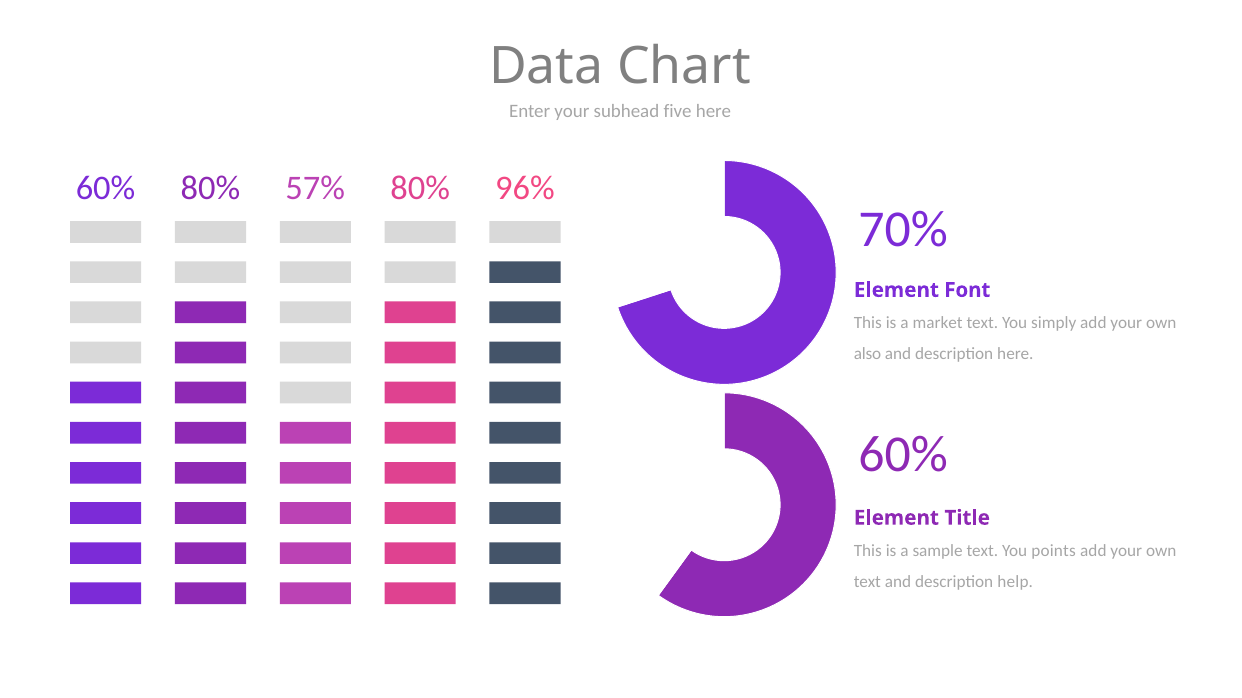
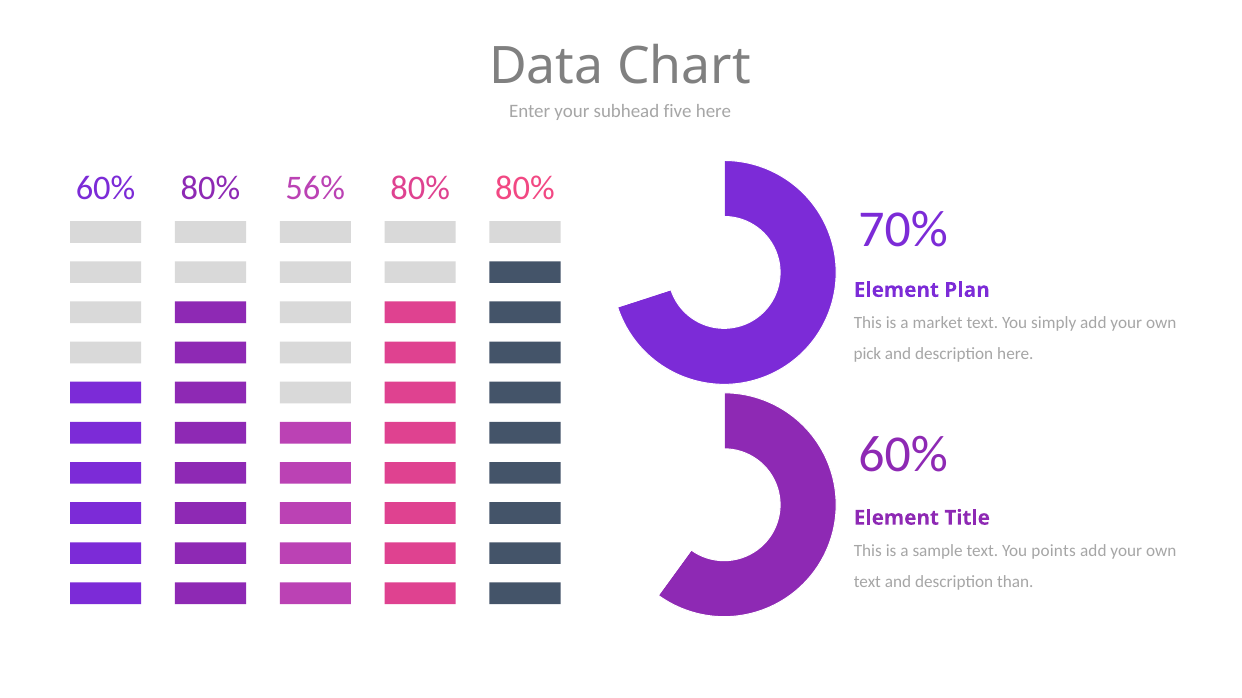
57%: 57% -> 56% (315, 188)
80% 96%: 96% -> 80% (525, 188)
Font: Font -> Plan (967, 290)
also: also -> pick (867, 354)
help: help -> than (1015, 582)
